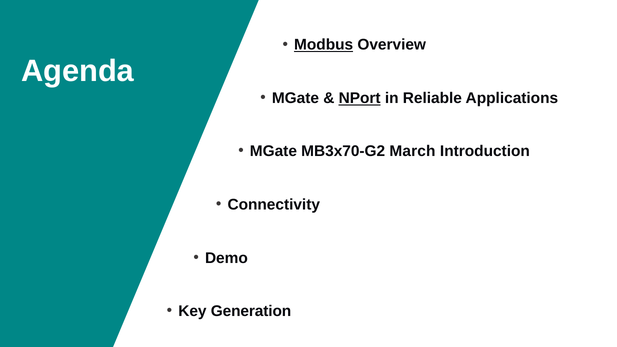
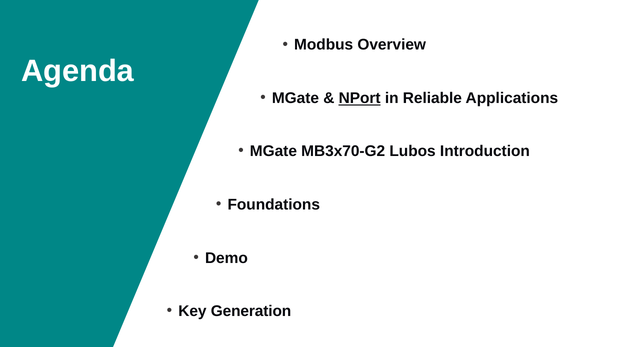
Modbus underline: present -> none (324, 45)
March: March -> Lubos (413, 151)
Connectivity: Connectivity -> Foundations (274, 205)
